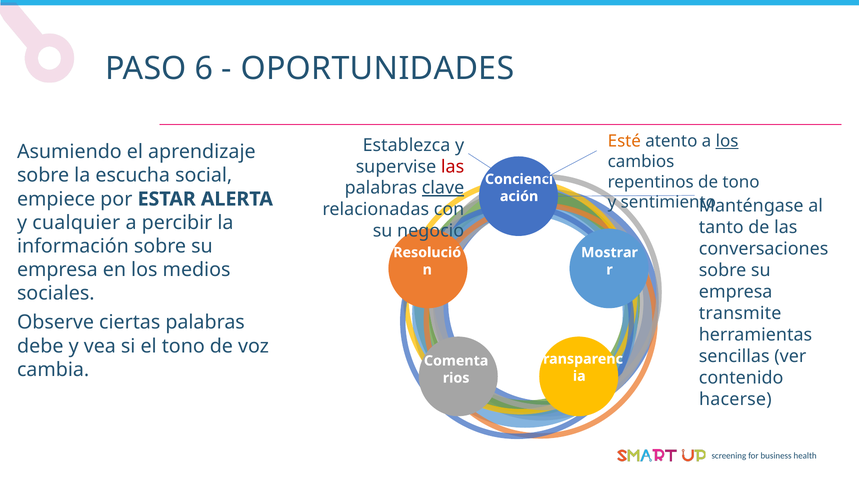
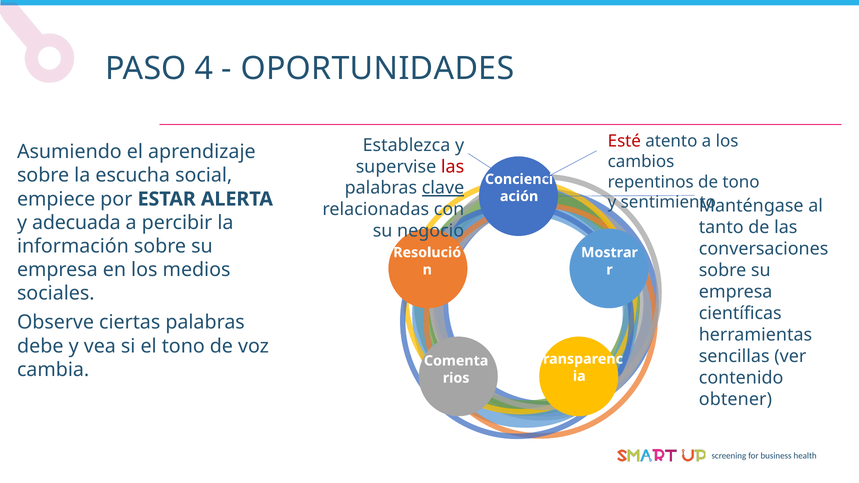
6: 6 -> 4 (204, 69)
Esté colour: orange -> red (624, 141)
los underline: present -> none (727, 141)
cualquier: cualquier -> adecuada (76, 223)
transmite: transmite -> científicas (740, 314)
hacerse: hacerse -> obtener (735, 399)
